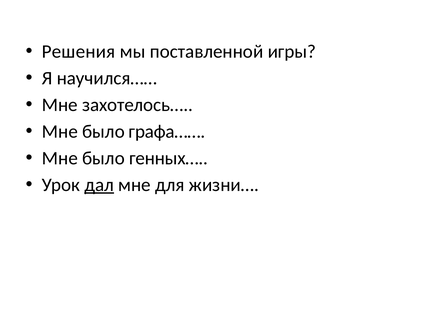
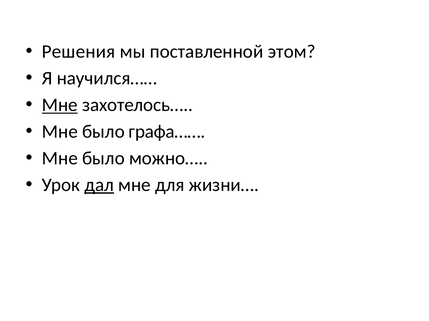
игры: игры -> этом (292, 52)
Мне underline: none -> present (60, 105)
генных…: генных… -> можно… (168, 159)
